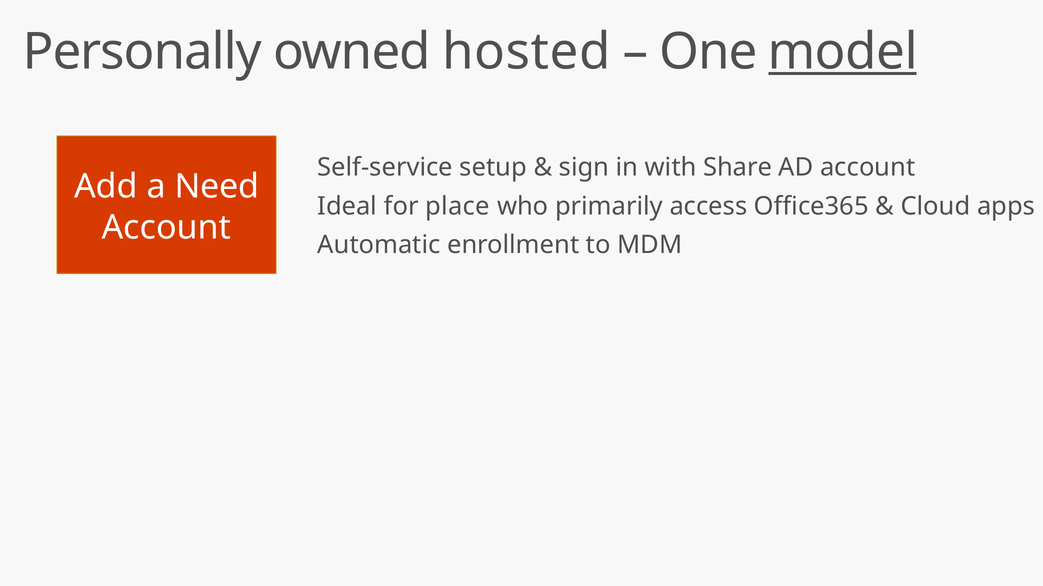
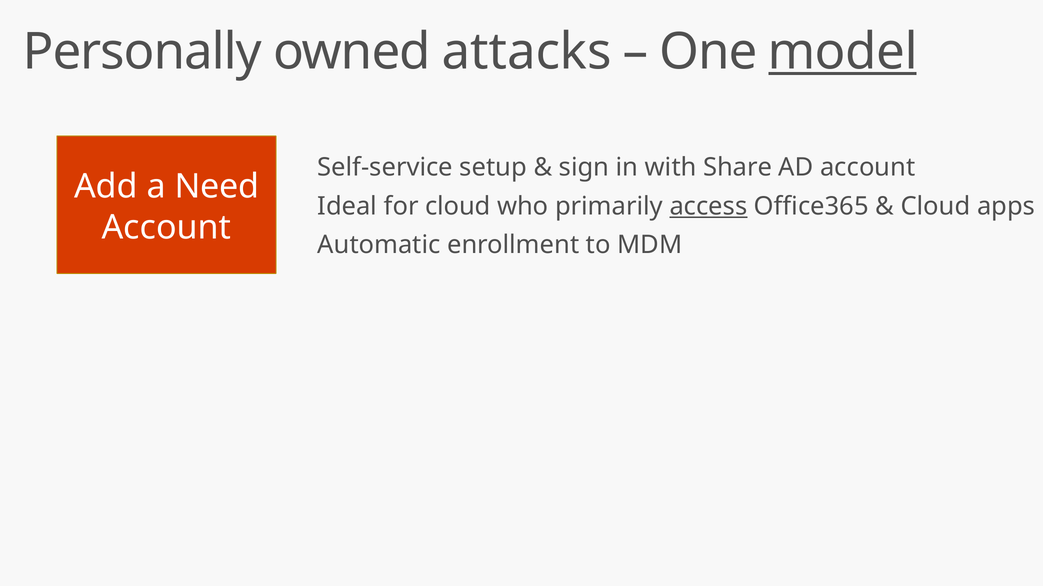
hosted: hosted -> attacks (527, 52)
for place: place -> cloud (458, 206)
access underline: none -> present (708, 206)
